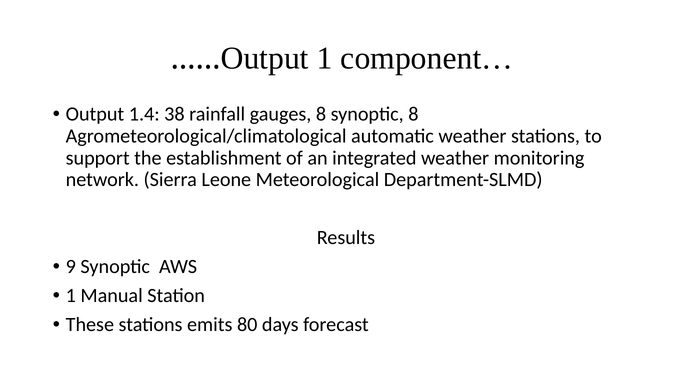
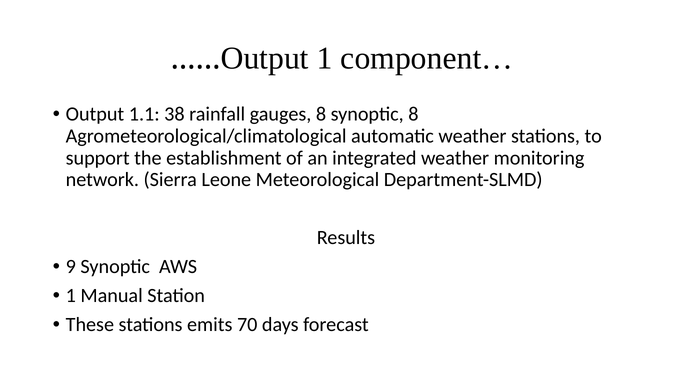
1.4: 1.4 -> 1.1 (144, 114)
80: 80 -> 70 (247, 325)
